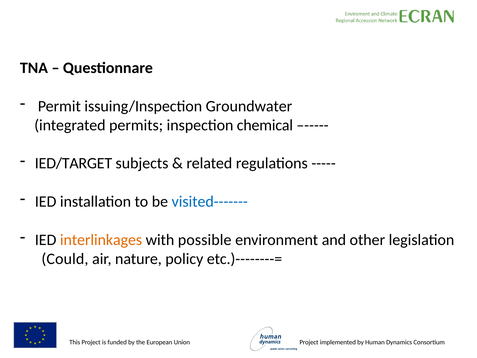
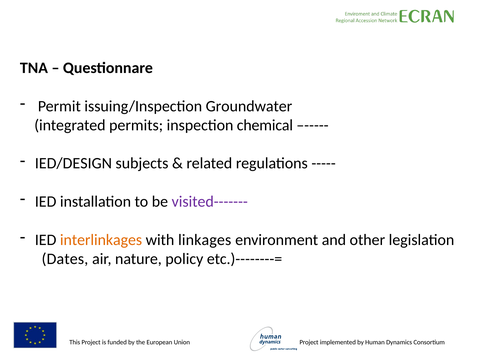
IED/TARGET: IED/TARGET -> IED/DESIGN (73, 163)
visited------- colour: blue -> purple (210, 201)
possible: possible -> linkages (205, 240)
Could: Could -> Dates (65, 259)
